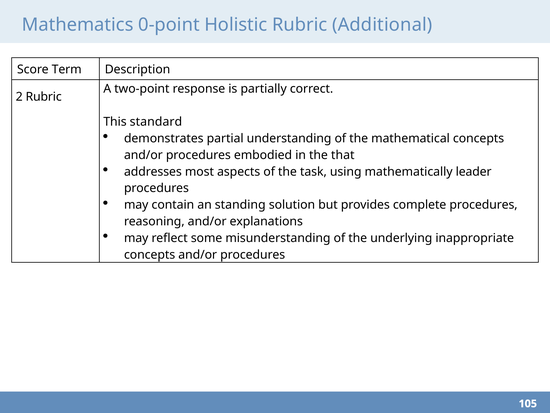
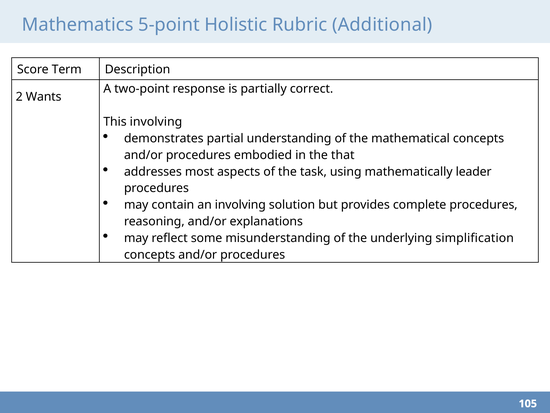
0-point: 0-point -> 5-point (169, 25)
2 Rubric: Rubric -> Wants (44, 97)
This standard: standard -> involving (156, 122)
an standing: standing -> involving (240, 205)
inappropriate: inappropriate -> simplification (475, 238)
